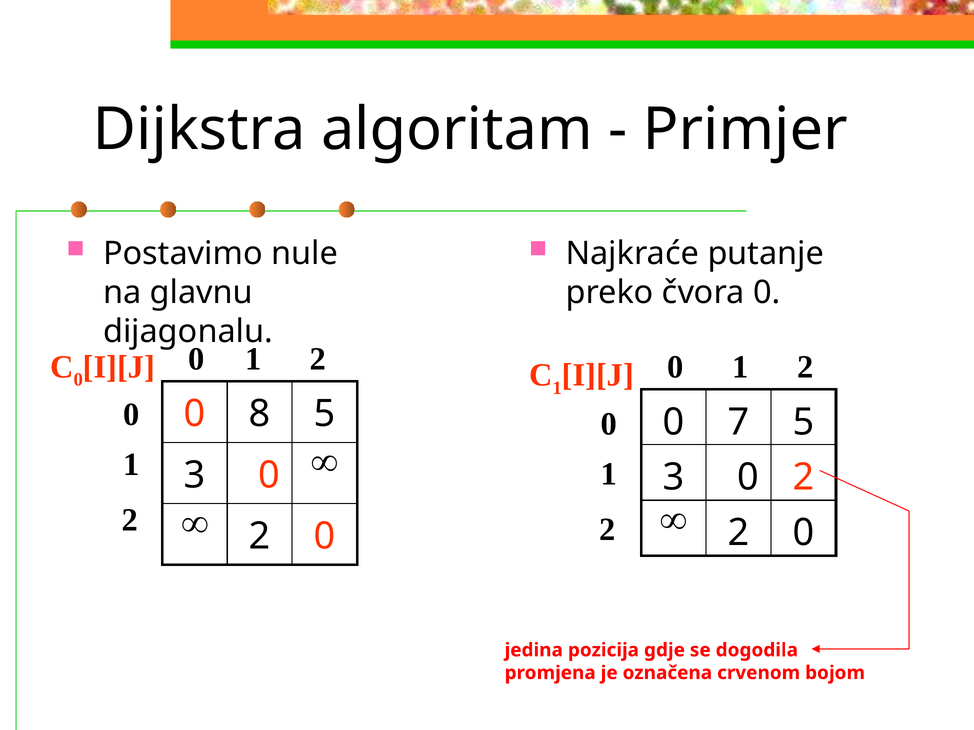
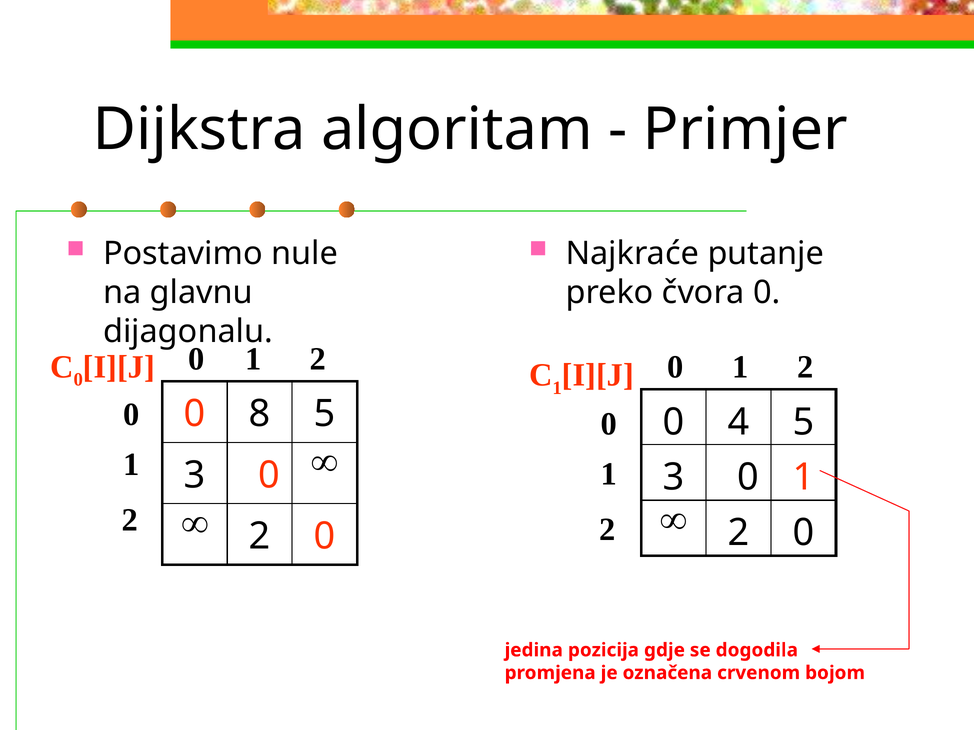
7: 7 -> 4 (739, 422)
2: 2 -> 1 (804, 478)
